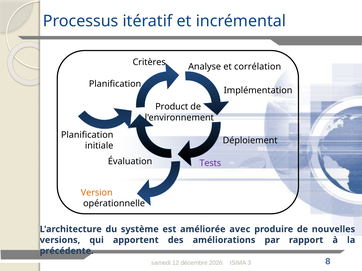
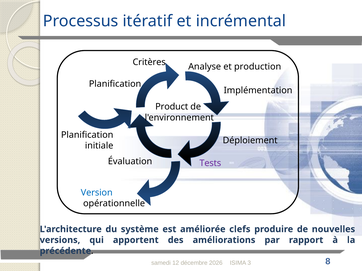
corrélation: corrélation -> production (258, 67)
Version colour: orange -> blue (97, 193)
avec: avec -> clefs (240, 230)
